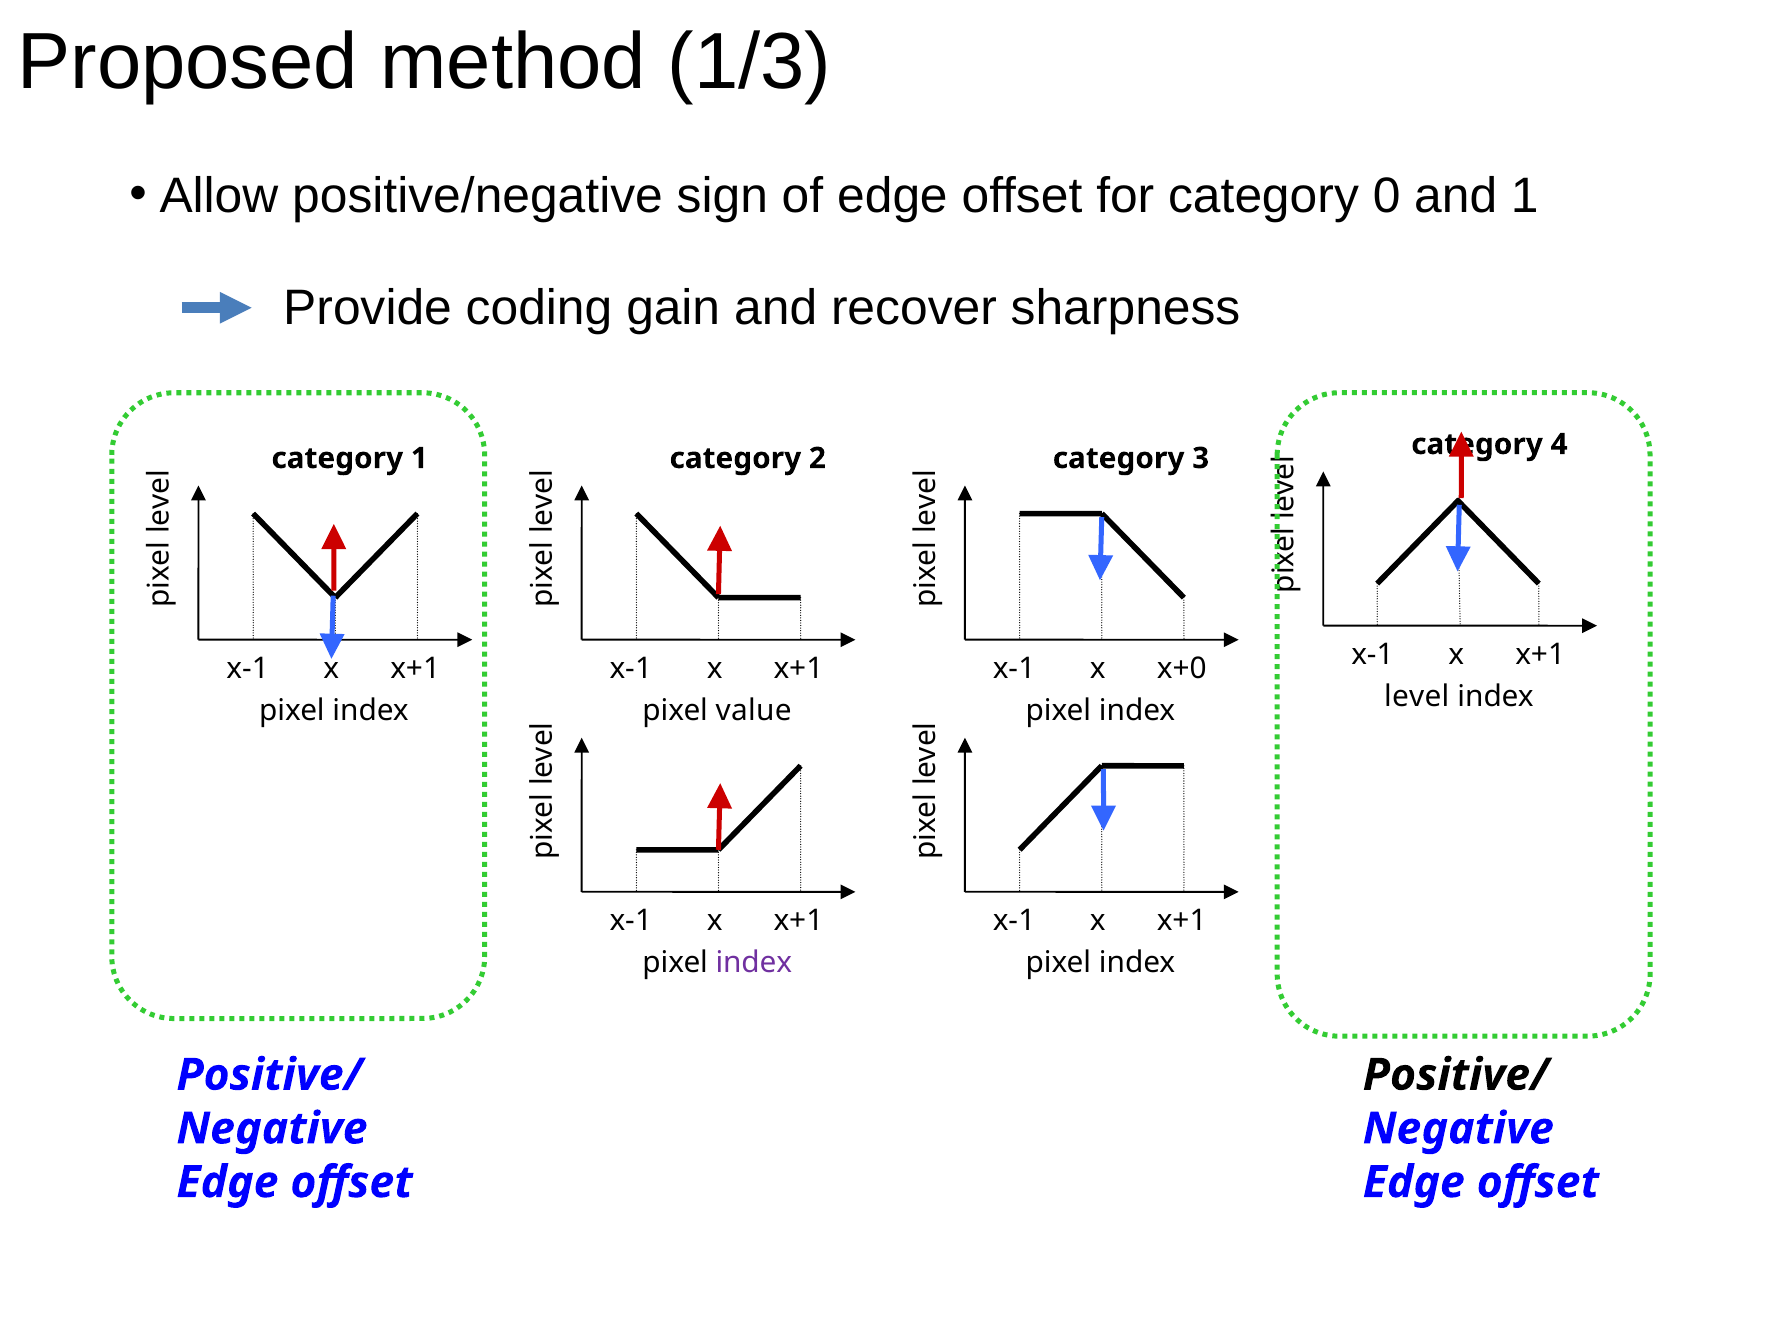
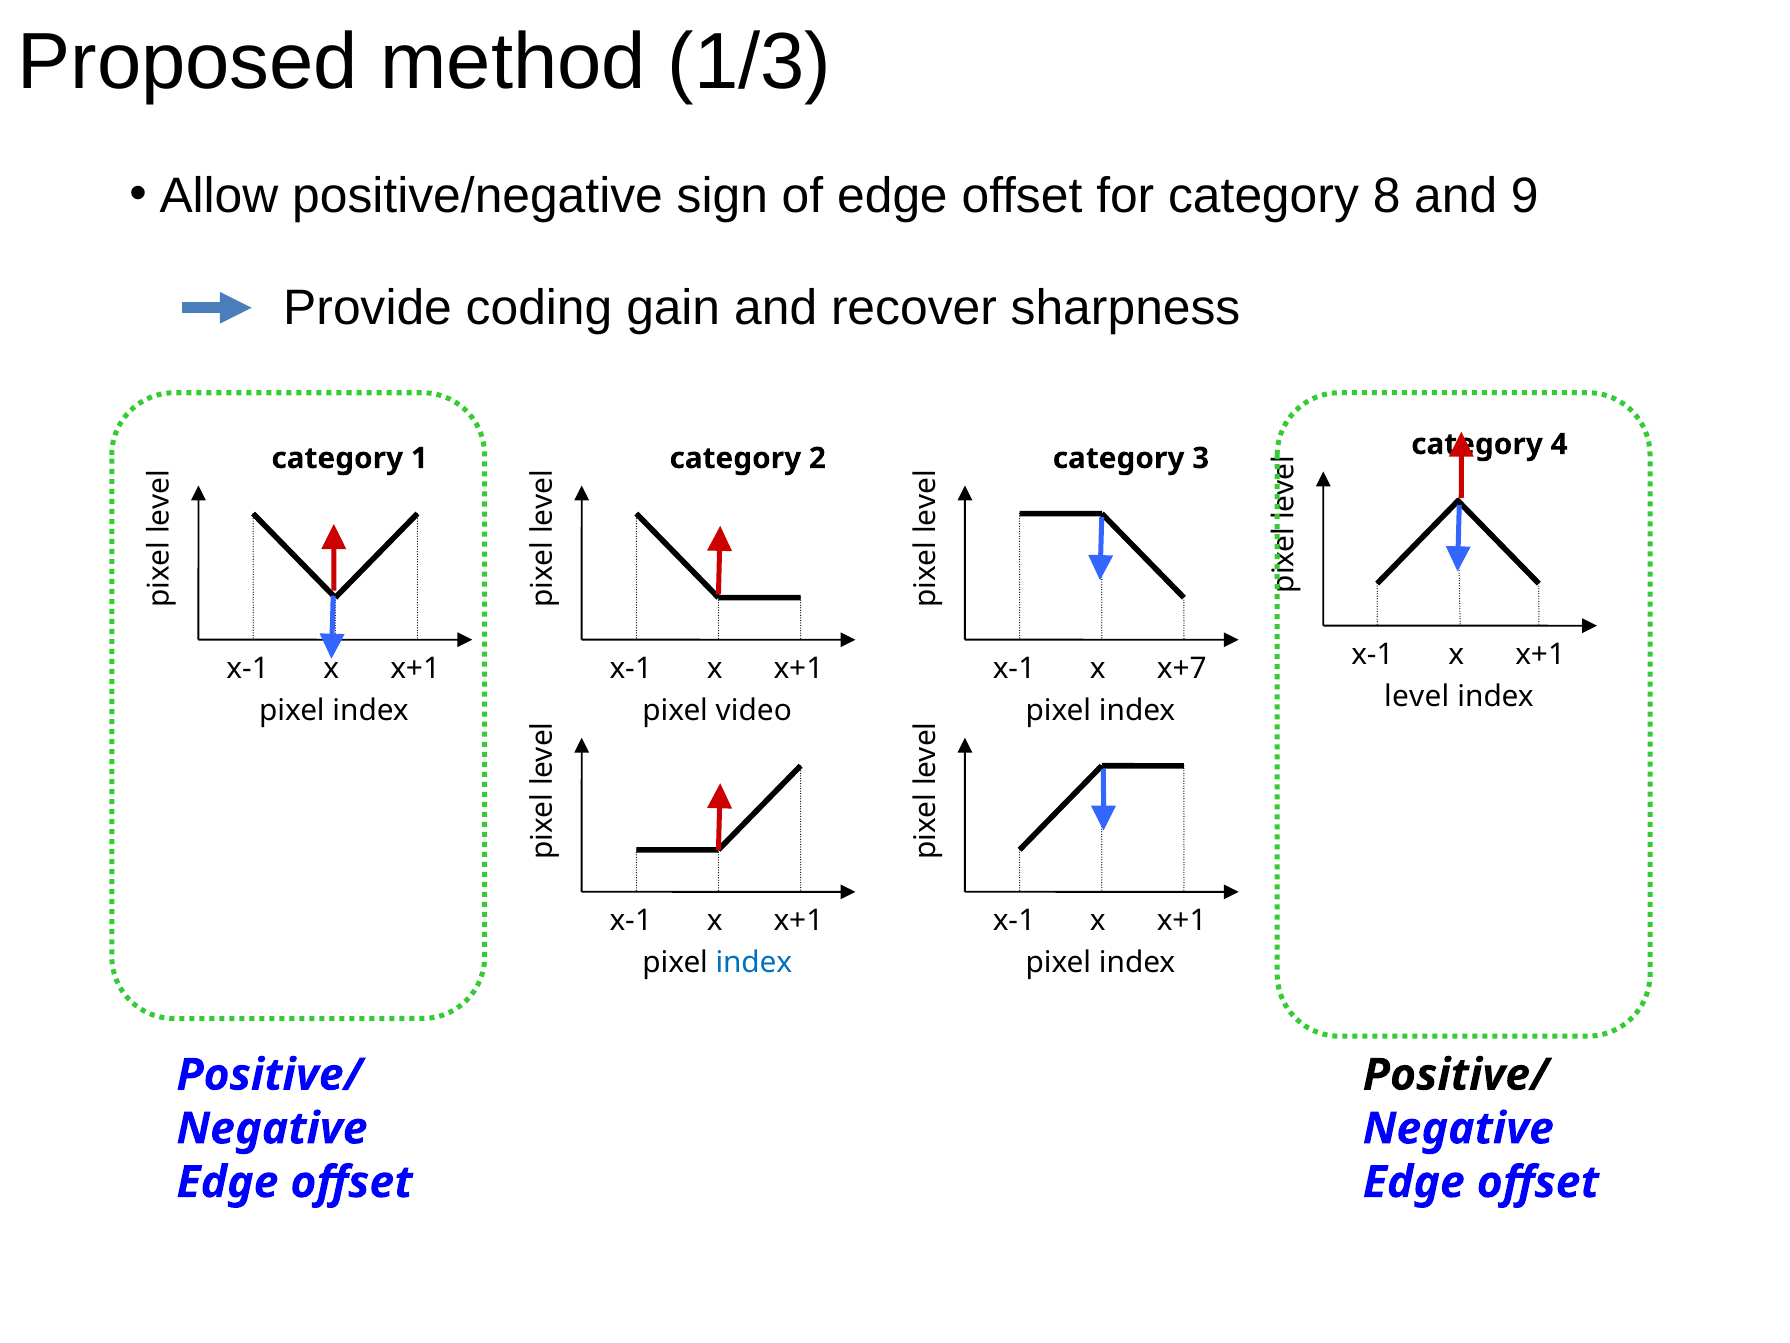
0: 0 -> 8 (1387, 196)
and 1: 1 -> 9 (1525, 196)
x+0: x+0 -> x+7 (1182, 668)
value: value -> video (754, 710)
index colour: purple -> blue (754, 962)
